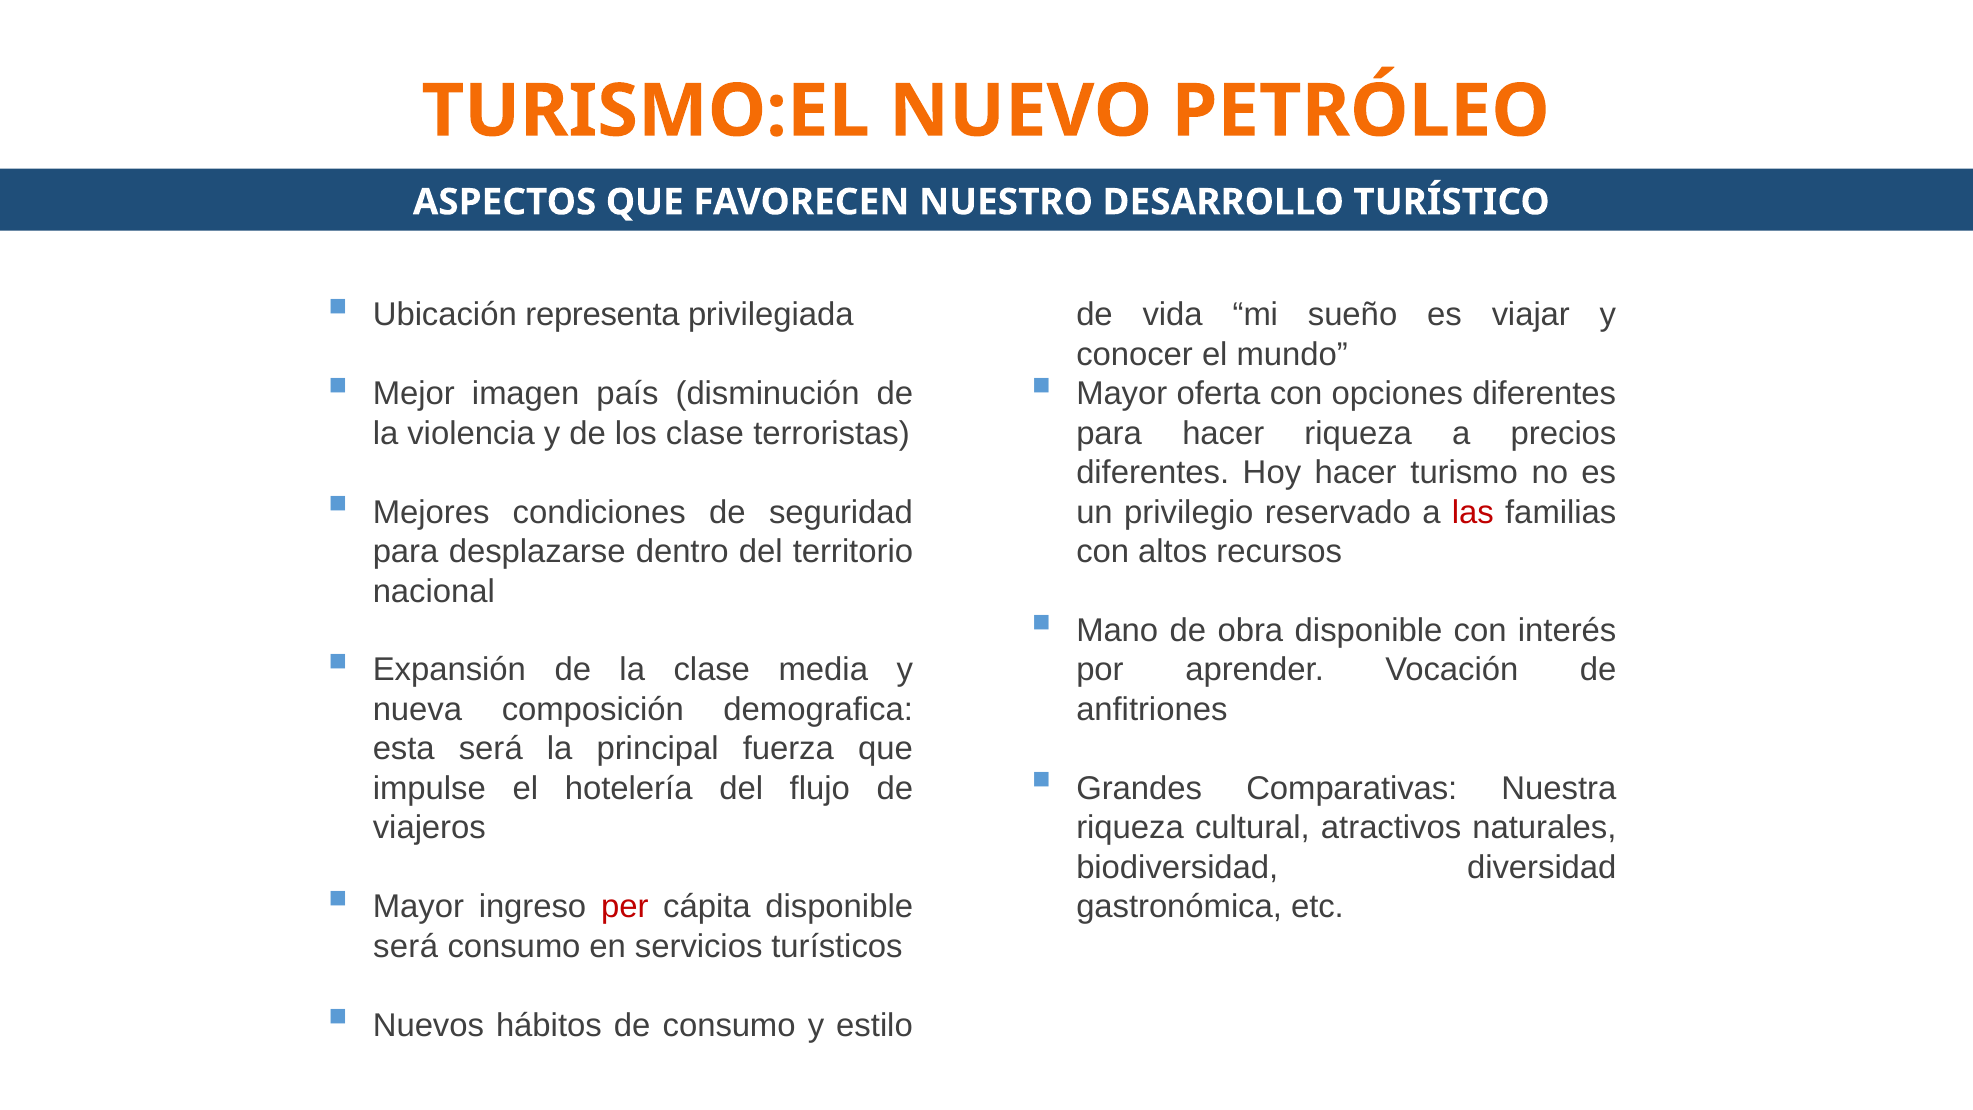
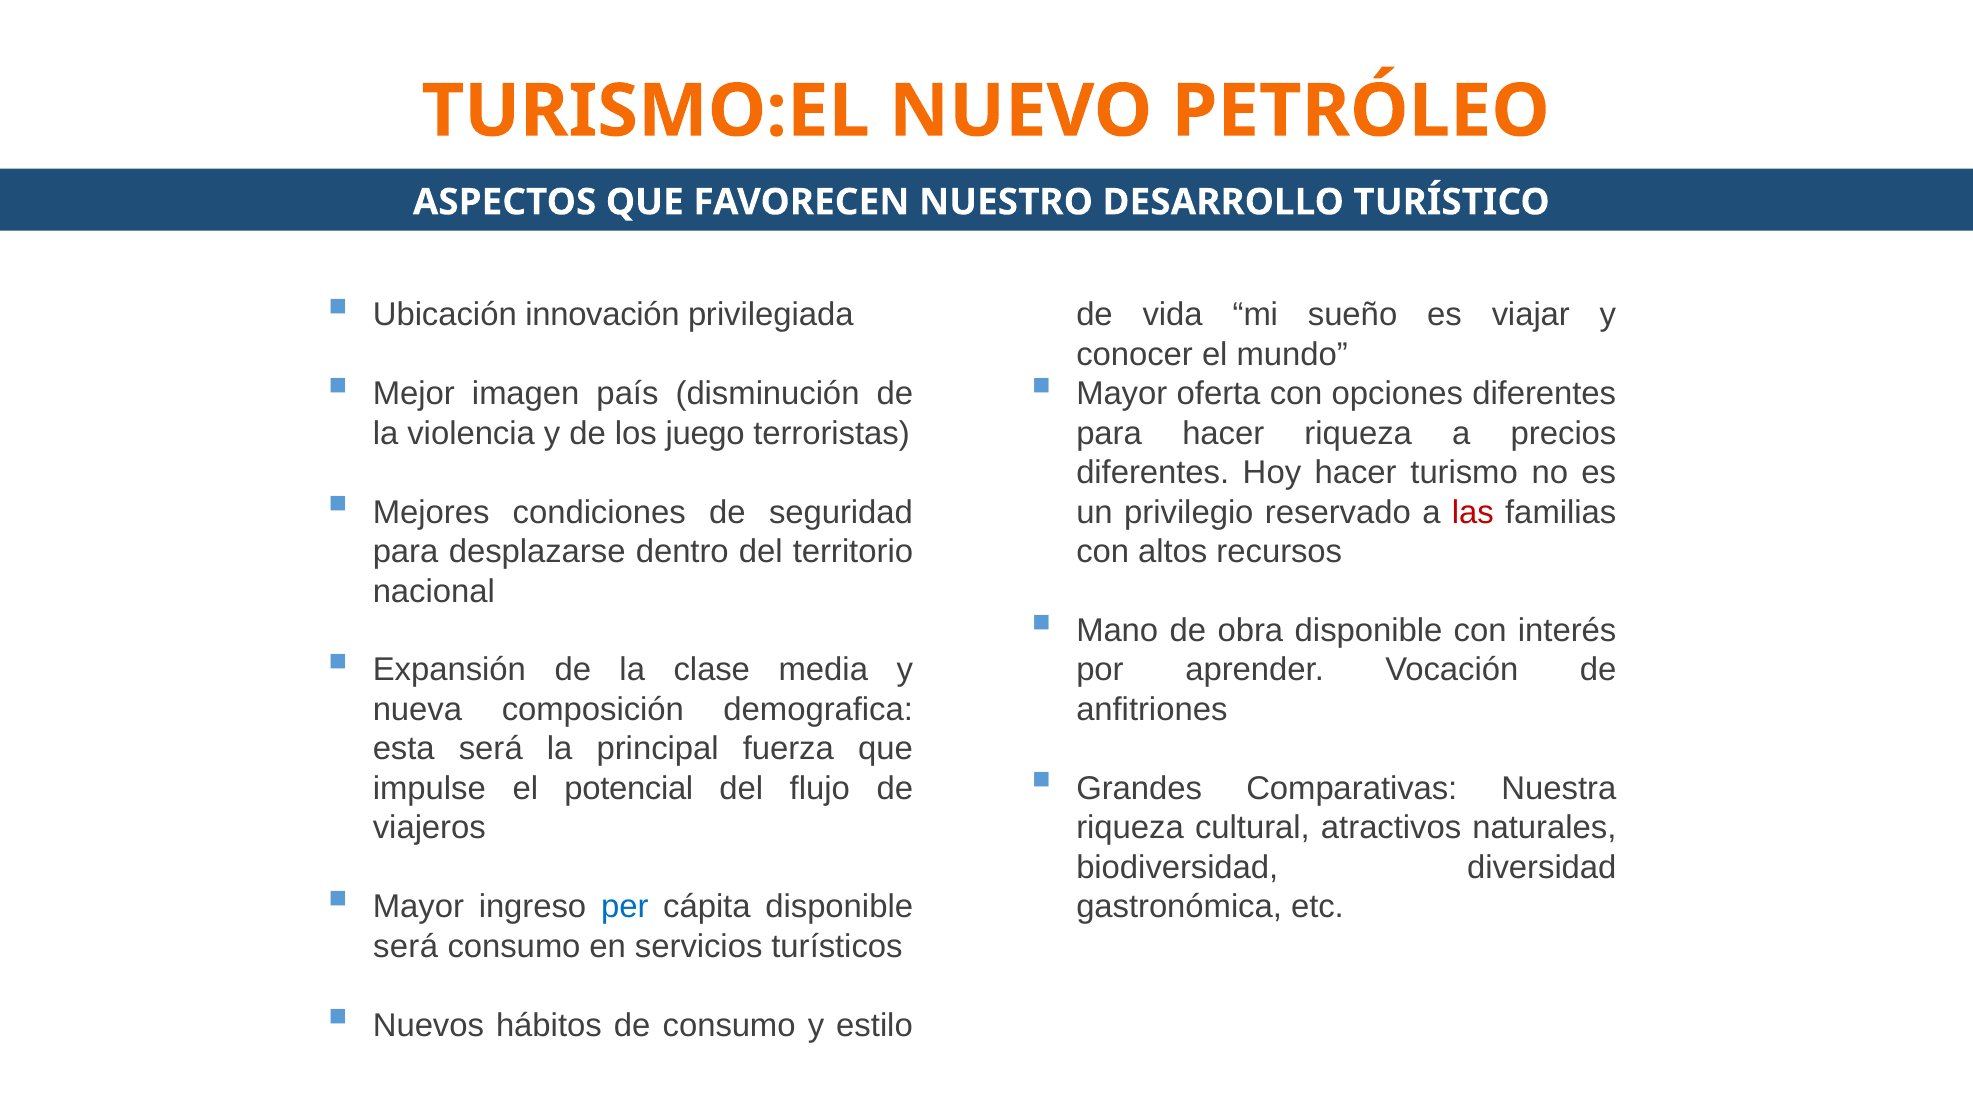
representa: representa -> innovación (603, 315)
los clase: clase -> juego (705, 433)
hotelería: hotelería -> potencial (629, 788)
per colour: red -> blue (625, 907)
